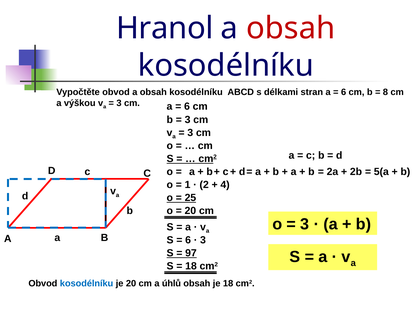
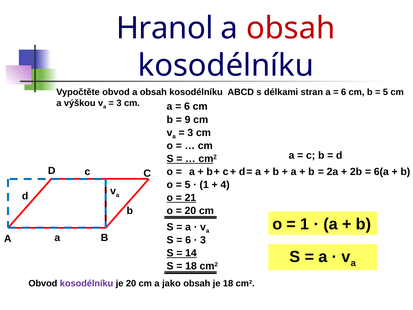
8: 8 -> 5 (385, 92)
3: 3 -> 9 (188, 120)
5(a: 5(a -> 6(a (381, 172)
1: 1 -> 5 (188, 185)
2: 2 -> 1 (204, 185)
25: 25 -> 21 (190, 198)
3: 3 -> 1 (305, 224)
97: 97 -> 14 (191, 253)
kosodélníku colour: blue -> purple (87, 283)
úhlů: úhlů -> jako (171, 283)
